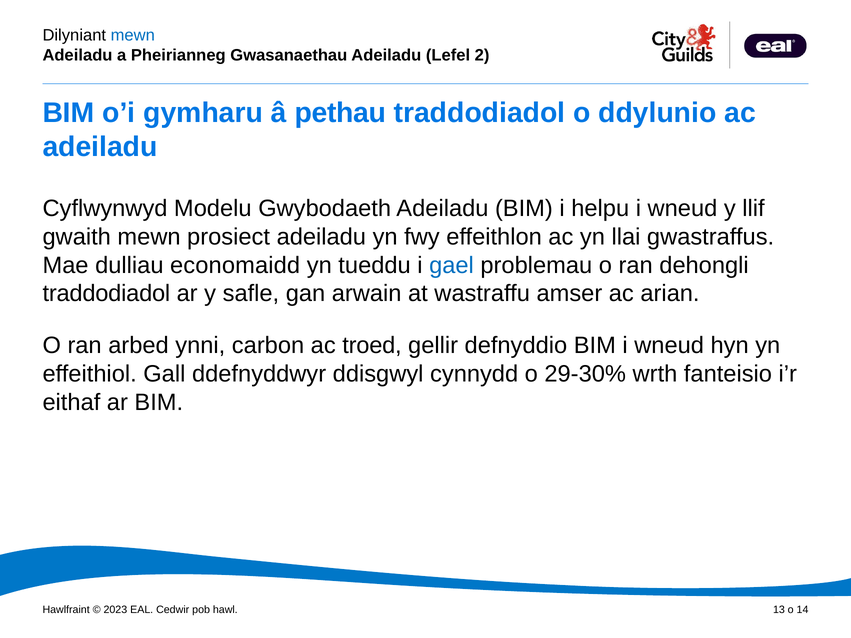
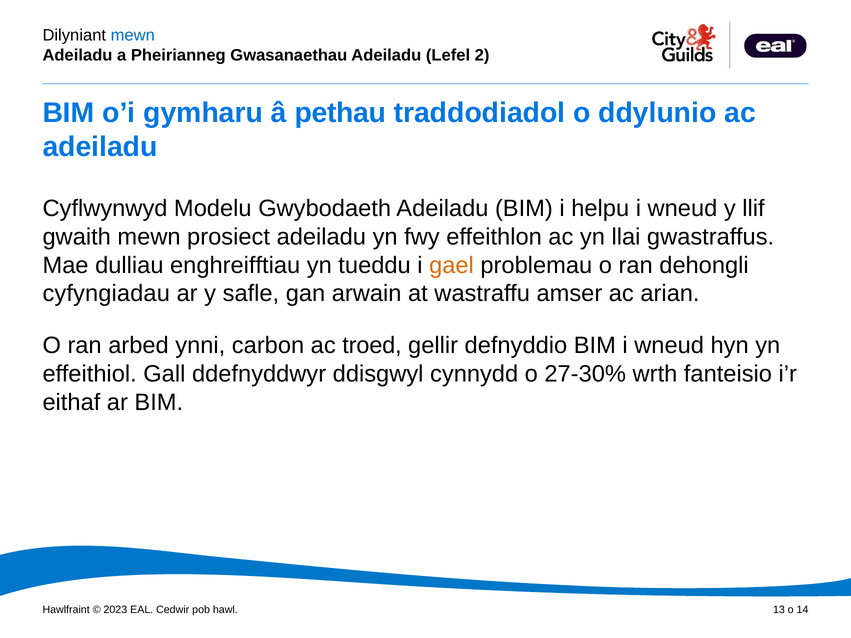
economaidd: economaidd -> enghreifftiau (235, 265)
gael colour: blue -> orange (452, 265)
traddodiadol: traddodiadol -> cyfyngiadau (106, 294)
29-30%: 29-30% -> 27-30% (585, 374)
